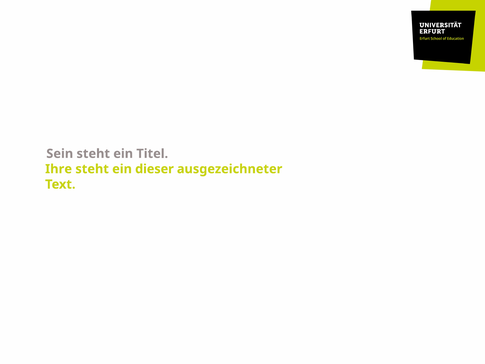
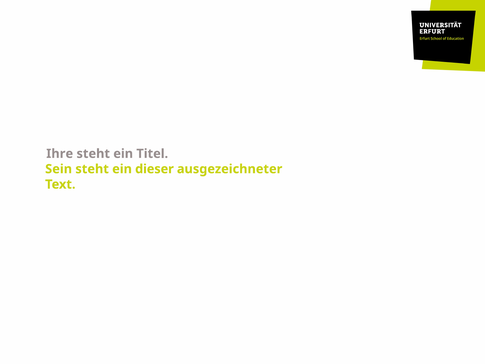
Sein: Sein -> Ihre (60, 154)
Ihre: Ihre -> Sein (59, 169)
